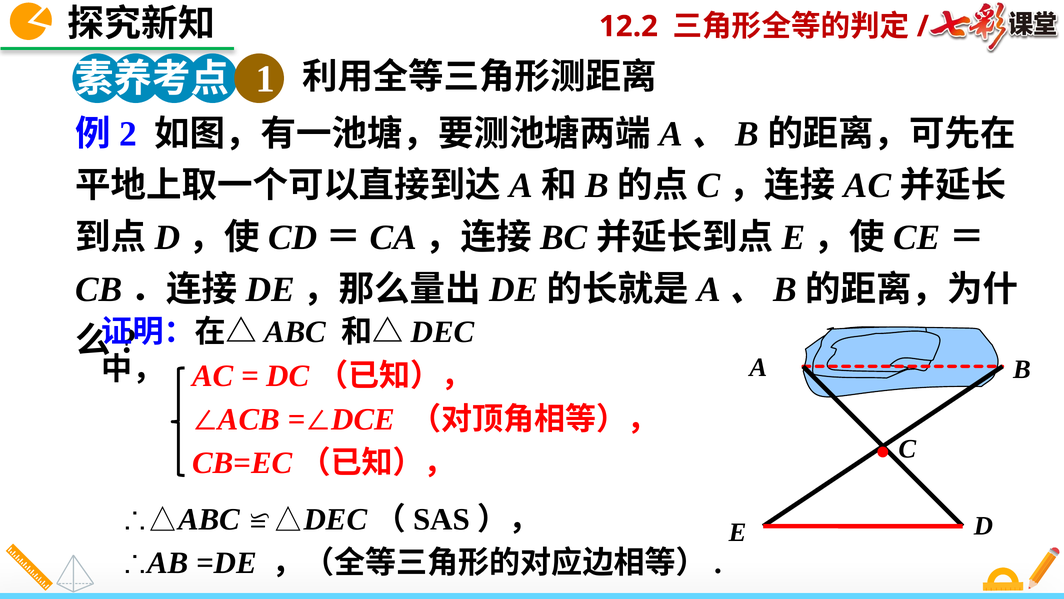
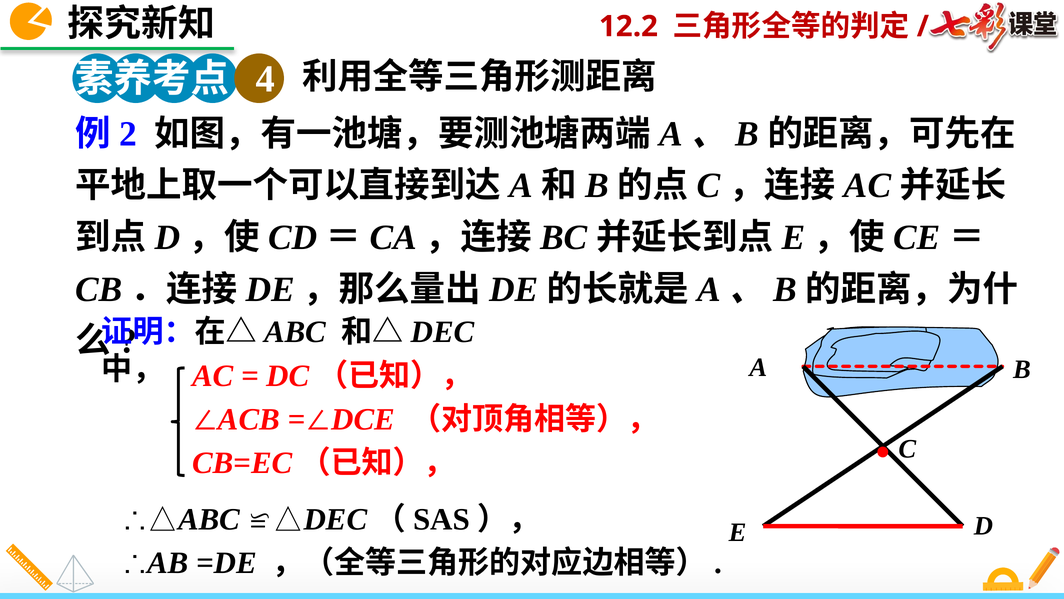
1: 1 -> 4 (265, 79)
